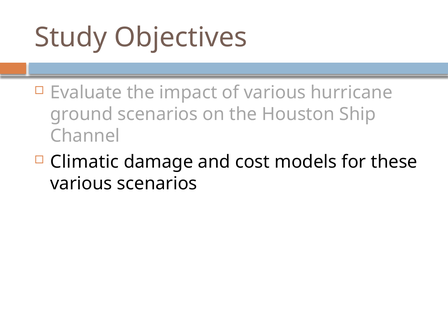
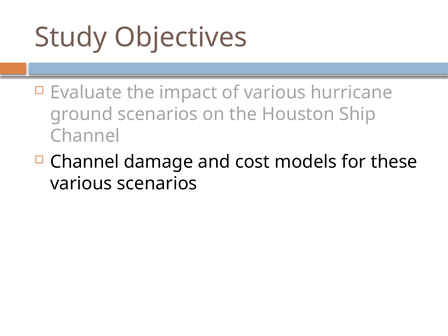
Climatic: Climatic -> Channel (85, 162)
